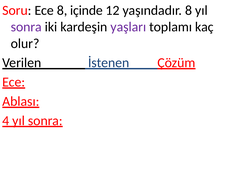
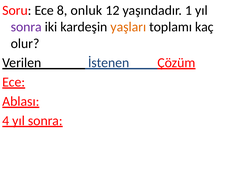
içinde: içinde -> onluk (86, 10)
yaşındadır 8: 8 -> 1 (189, 10)
yaşları colour: purple -> orange (128, 27)
